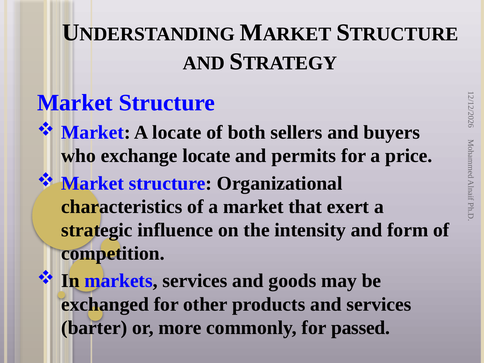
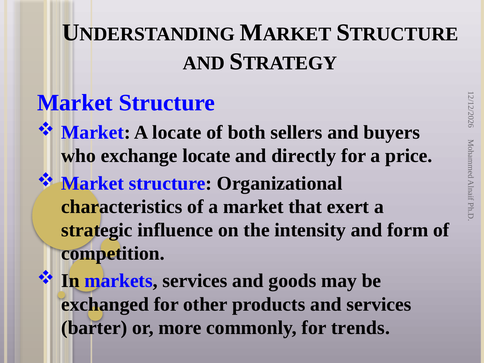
permits: permits -> directly (304, 156)
passed: passed -> trends (360, 328)
